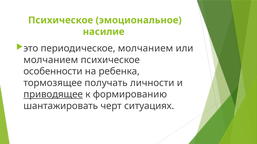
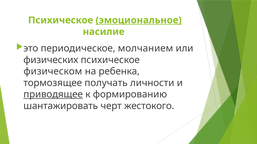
эмоциональное underline: none -> present (139, 20)
молчанием: молчанием -> физических (51, 60)
особенности: особенности -> физическом (53, 72)
ситуациях: ситуациях -> жестокого (149, 106)
